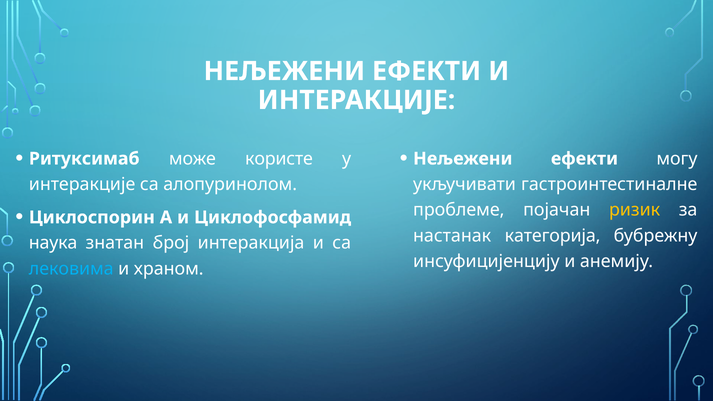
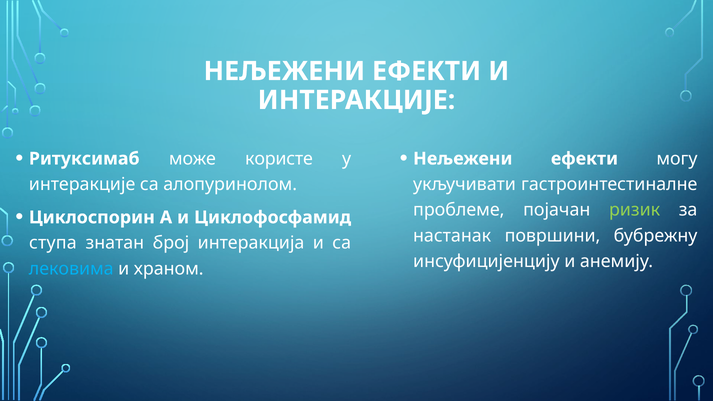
ризик colour: yellow -> light green (635, 210)
категорија: категорија -> површини (553, 236)
наука: наука -> ступа (53, 243)
